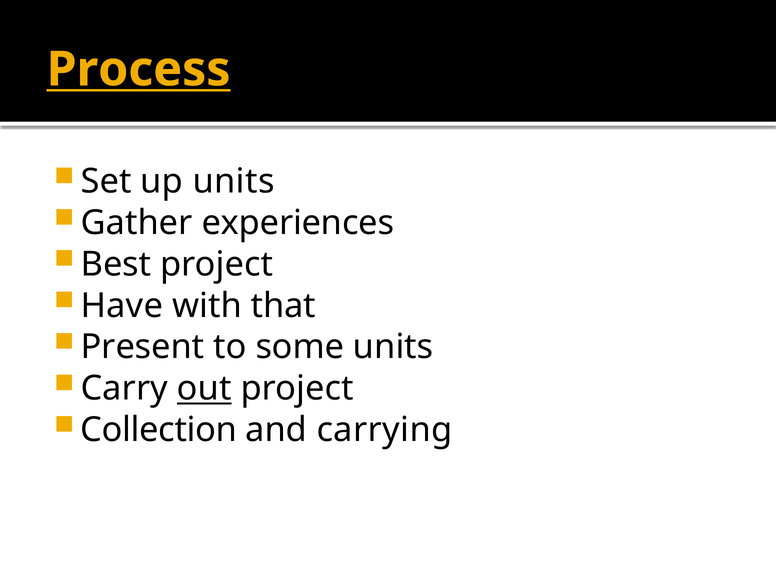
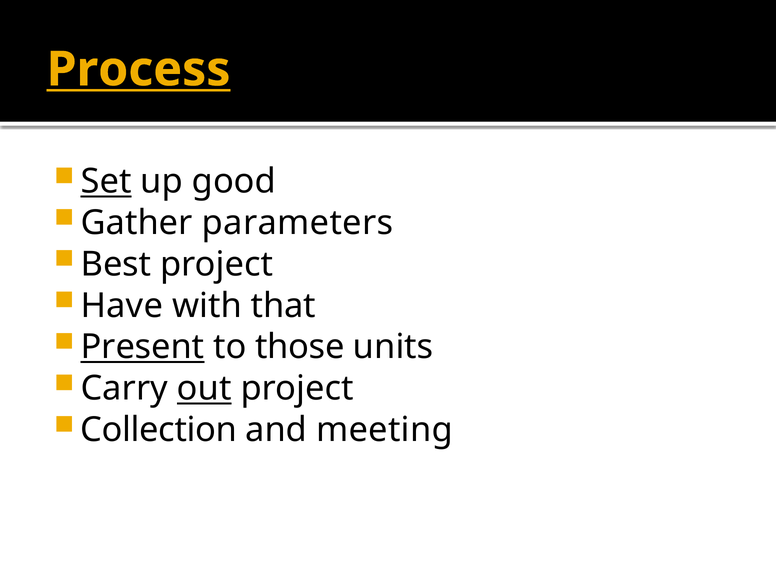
Set underline: none -> present (106, 182)
up units: units -> good (234, 182)
experiences: experiences -> parameters (298, 223)
Present underline: none -> present (143, 347)
some: some -> those (300, 347)
carrying: carrying -> meeting (385, 430)
